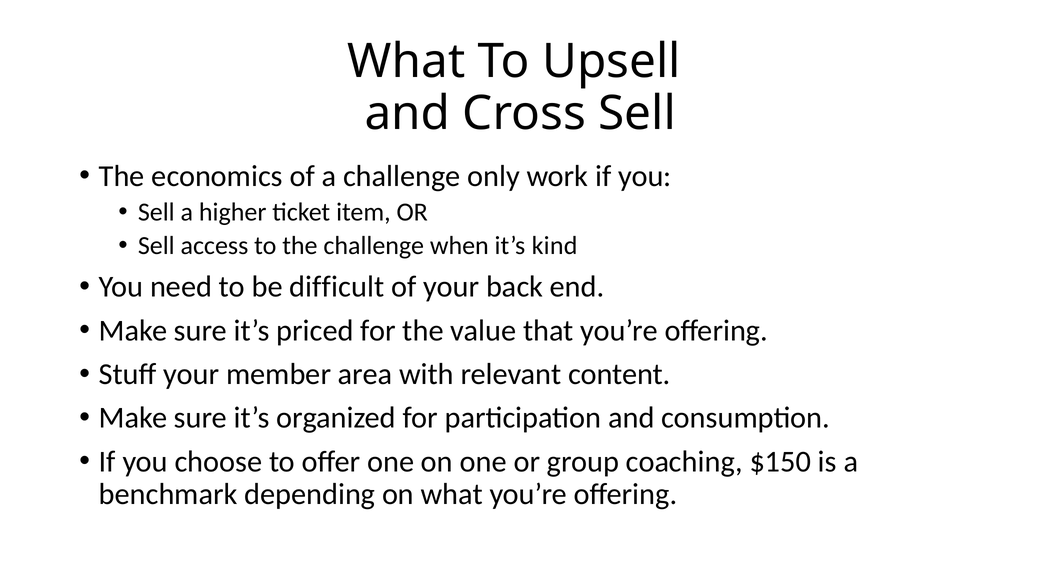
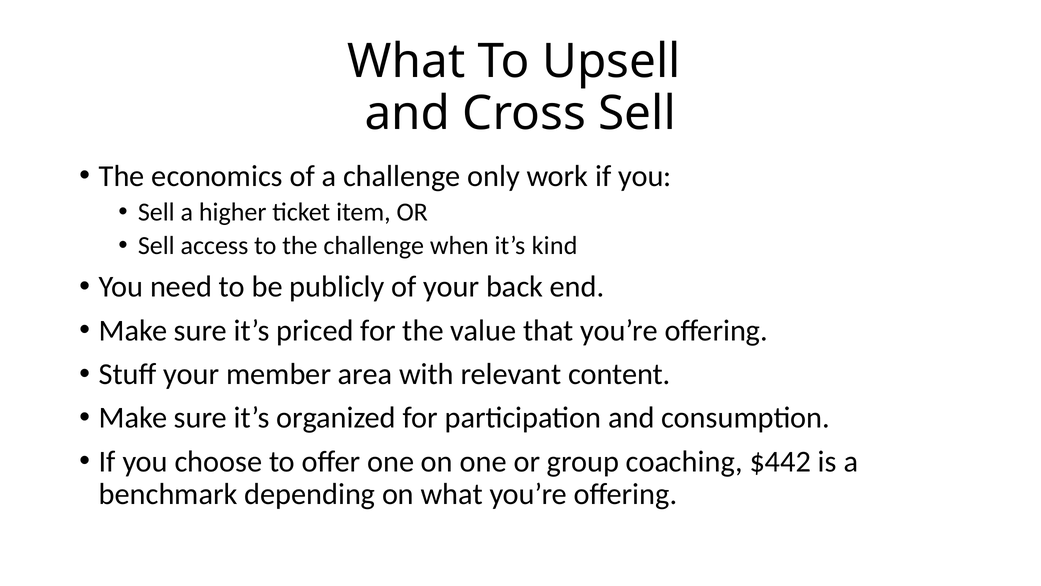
difficult: difficult -> publicly (337, 287)
$150: $150 -> $442 (780, 461)
